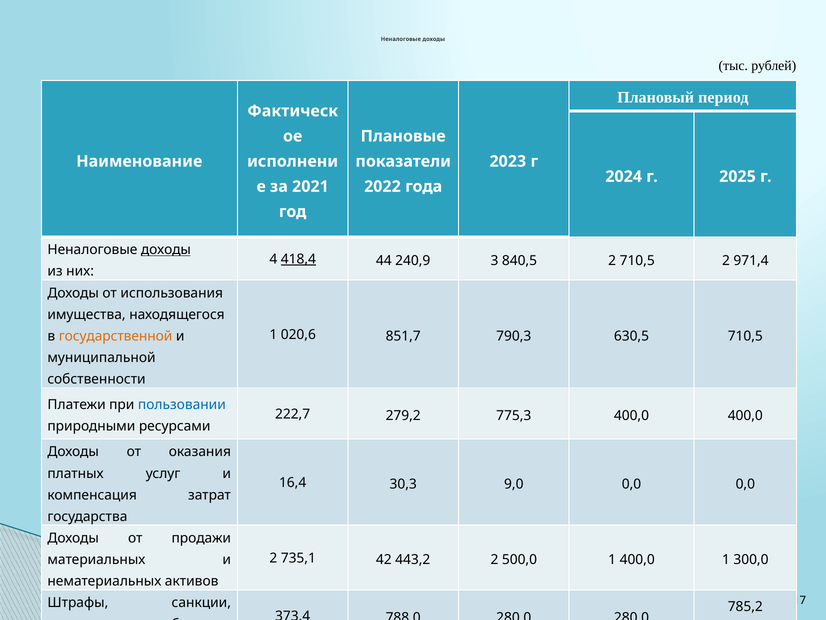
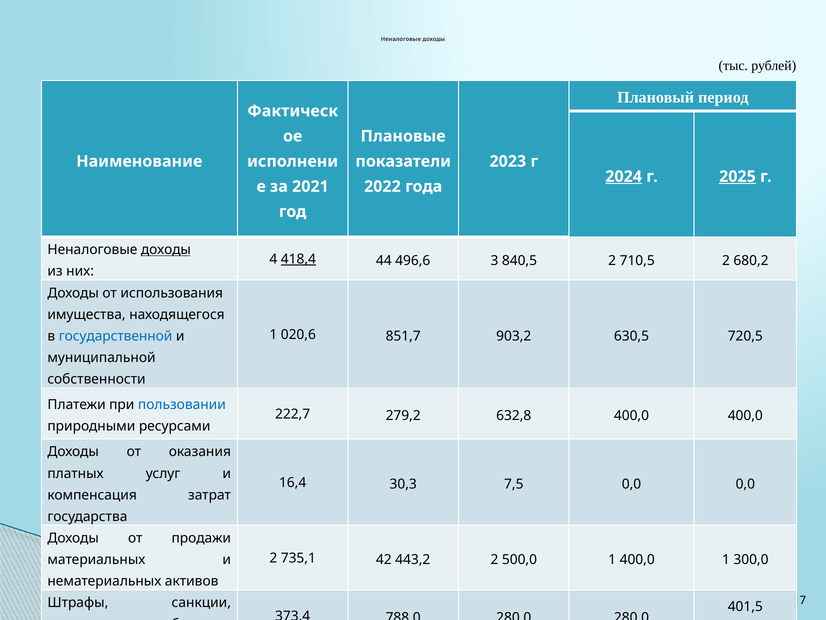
2024 underline: none -> present (624, 176)
2025 underline: none -> present (737, 176)
240,9: 240,9 -> 496,6 (413, 260)
971,4: 971,4 -> 680,2 (751, 260)
790,3: 790,3 -> 903,2 (514, 336)
630,5 710,5: 710,5 -> 720,5 (745, 336)
государственной colour: orange -> blue (116, 336)
775,3: 775,3 -> 632,8 (514, 415)
9,0: 9,0 -> 7,5 (514, 484)
785,2: 785,2 -> 401,5 (745, 606)
